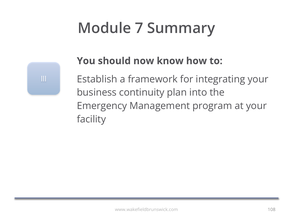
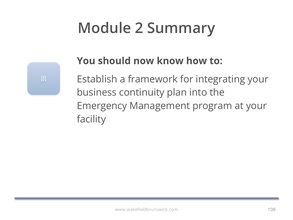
7: 7 -> 2 (139, 28)
